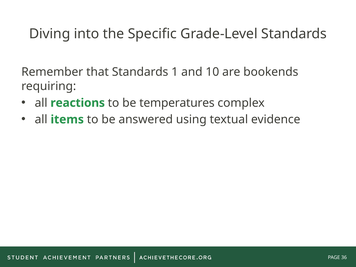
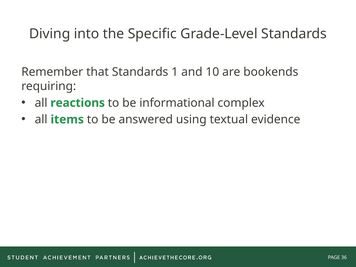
temperatures: temperatures -> informational (177, 103)
